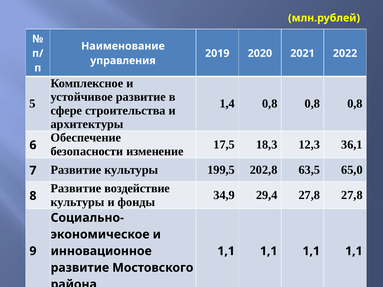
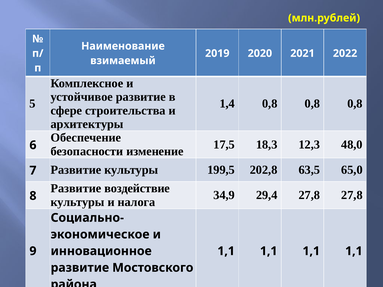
управления: управления -> взимаемый (123, 61)
36,1: 36,1 -> 48,0 (352, 145)
фонды: фонды -> налога (136, 202)
